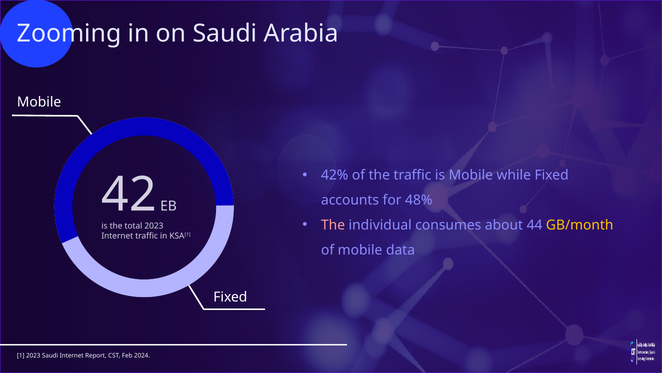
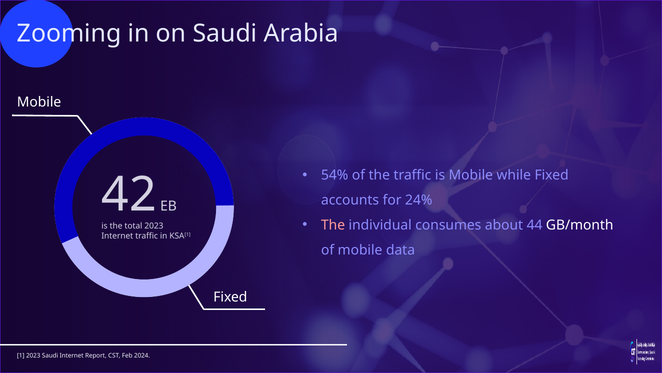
42%: 42% -> 54% (335, 175)
48%: 48% -> 24% (419, 200)
GB/month colour: yellow -> white (580, 225)
